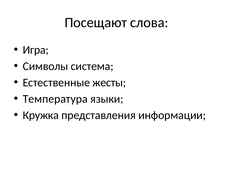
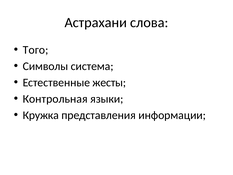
Посещают: Посещают -> Астрахани (96, 23)
Игра: Игра -> Того (36, 50)
Температура: Температура -> Контрольная (55, 99)
